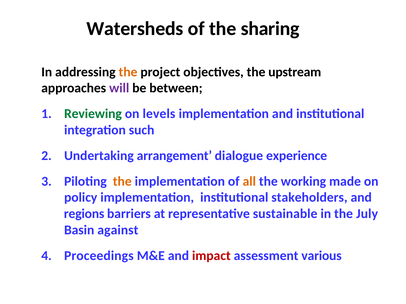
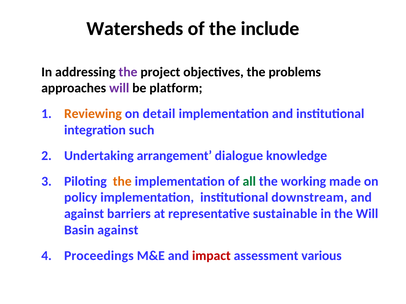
sharing: sharing -> include (270, 29)
the colour: orange -> purple (128, 72)
upstream: upstream -> problems (295, 72)
between: between -> platform (176, 88)
Reviewing colour: green -> orange (93, 114)
levels: levels -> detail (159, 114)
experience: experience -> knowledge (297, 156)
all colour: orange -> green (249, 182)
stakeholders: stakeholders -> downstream (309, 198)
regions: regions -> against (84, 214)
the July: July -> Will (367, 214)
